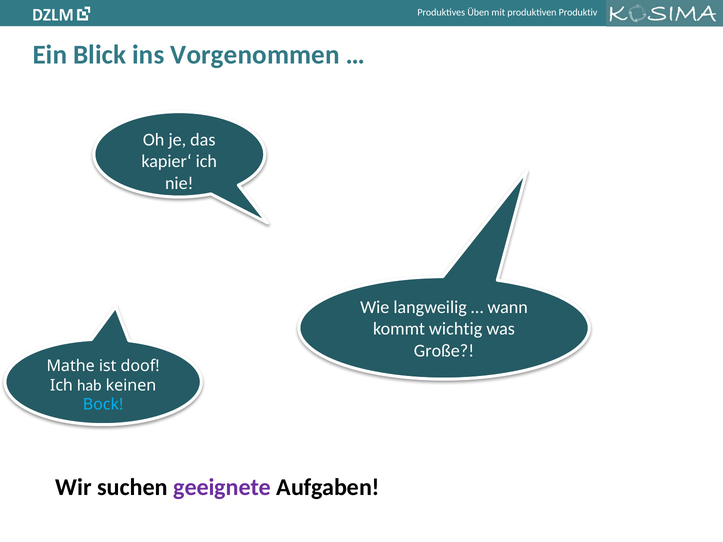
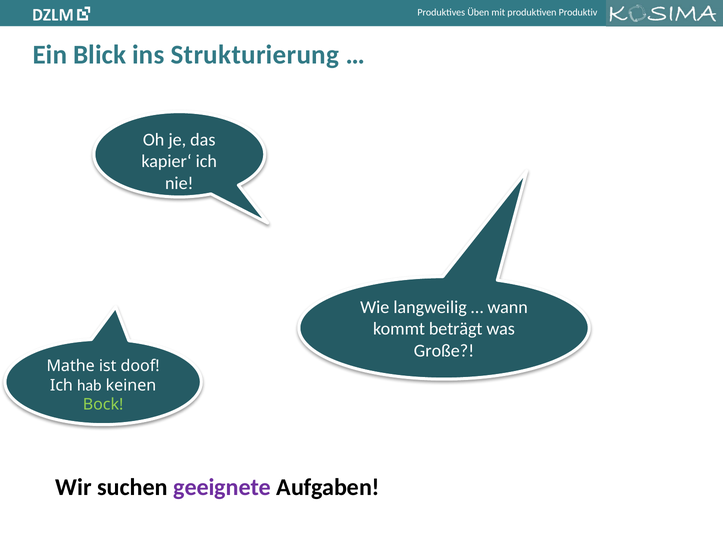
Vorgenommen: Vorgenommen -> Strukturierung (255, 55)
wichtig: wichtig -> beträgt (456, 329)
Bock colour: light blue -> light green (103, 405)
